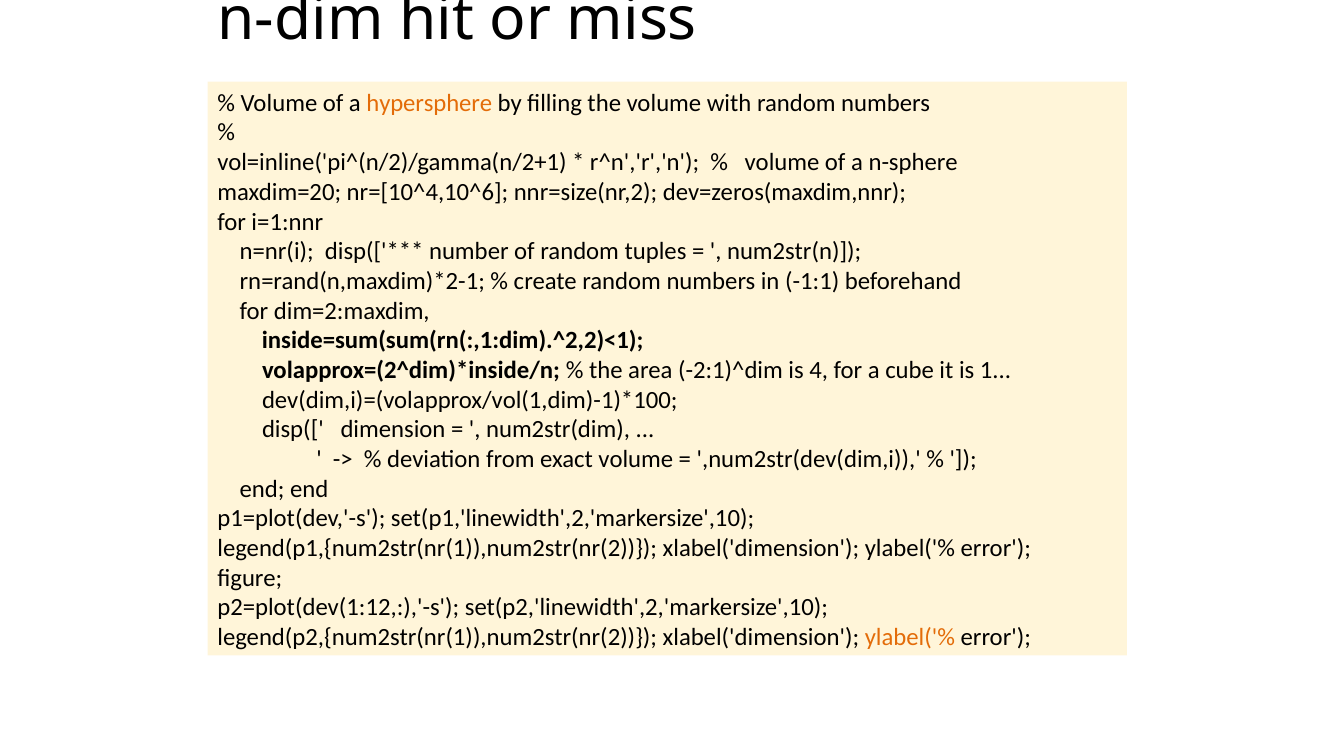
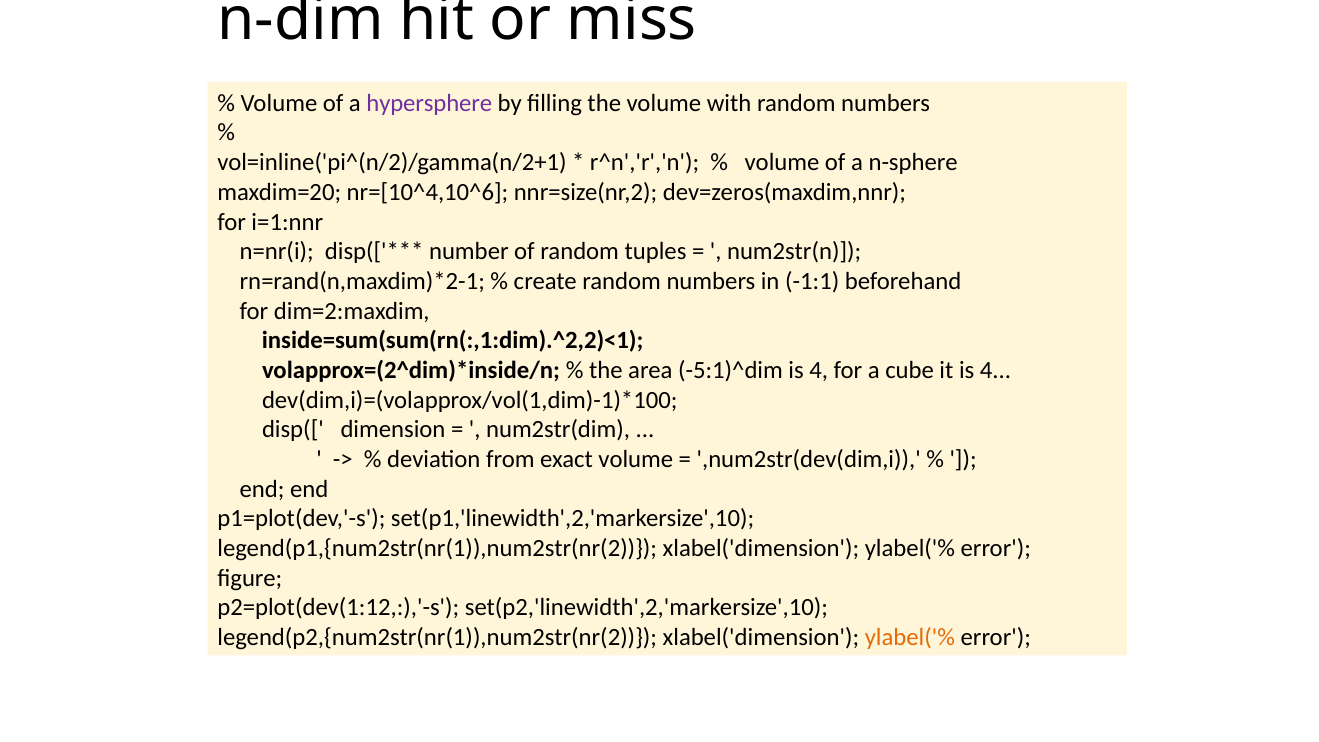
hypersphere colour: orange -> purple (429, 103)
-2:1)^dim: -2:1)^dim -> -5:1)^dim (730, 370)
it is 1: 1 -> 4 (996, 370)
